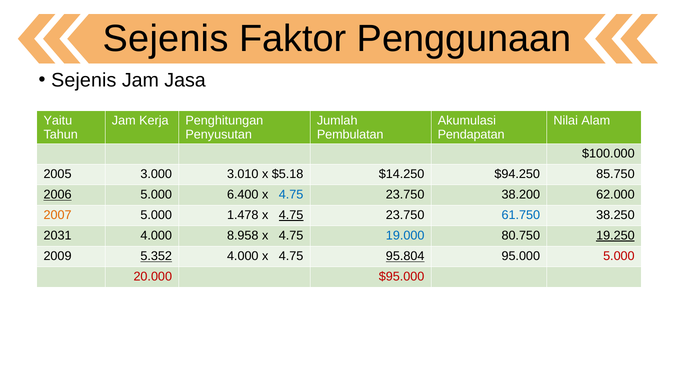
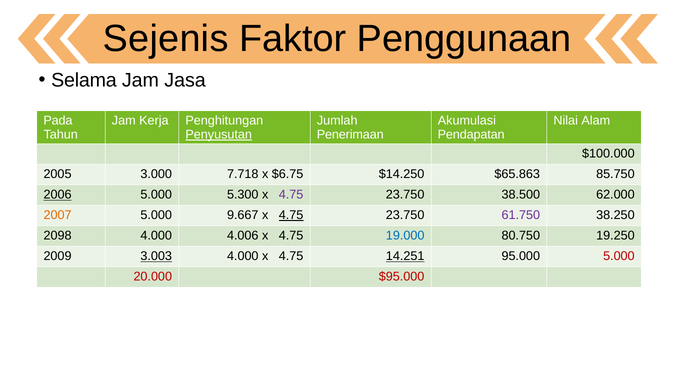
Sejenis: Sejenis -> Selama (84, 80)
Yaitu: Yaitu -> Pada (58, 120)
Penyusutan underline: none -> present (219, 134)
Pembulatan: Pembulatan -> Penerimaan (350, 134)
3.010: 3.010 -> 7.718 (243, 174)
$5.18: $5.18 -> $6.75 (288, 174)
$94.250: $94.250 -> $65.863 (517, 174)
6.400: 6.400 -> 5.300 (243, 194)
4.75 colour: blue -> purple (291, 194)
38.200: 38.200 -> 38.500 (521, 194)
1.478: 1.478 -> 9.667 (243, 215)
61.750 colour: blue -> purple (521, 215)
2031: 2031 -> 2098 (58, 235)
8.958: 8.958 -> 4.006 (243, 235)
19.250 underline: present -> none (615, 235)
5.352: 5.352 -> 3.003 (156, 256)
95.804: 95.804 -> 14.251 (405, 256)
